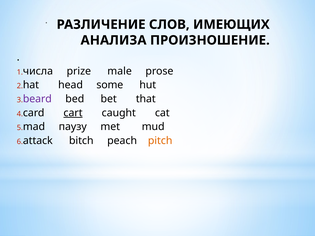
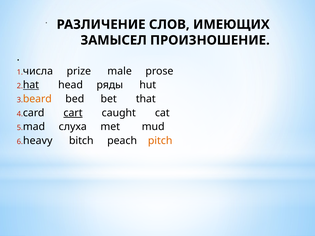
АНАЛИЗА: АНАЛИЗА -> ЗАМЫСЕЛ (114, 40)
hat underline: none -> present (31, 85)
some: some -> ряды (110, 85)
beard colour: purple -> orange (37, 99)
паузу: паузу -> слуха (73, 127)
attack: attack -> heavy (38, 141)
